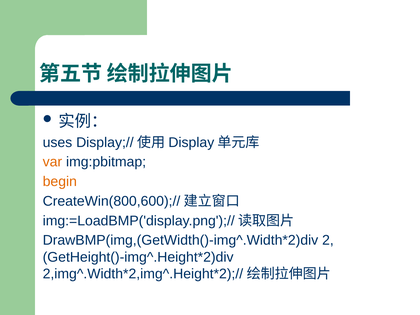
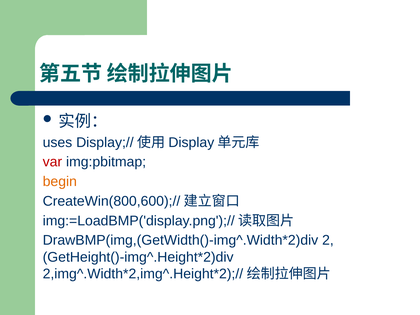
var colour: orange -> red (52, 162)
